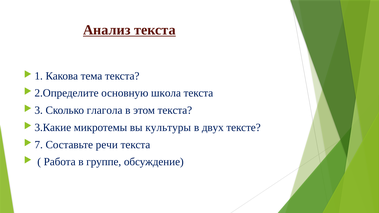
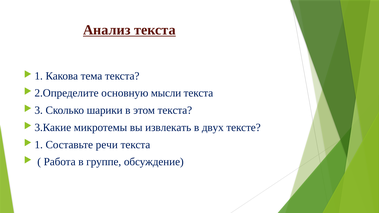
школа: школа -> мысли (166, 93)
глагола: глагола -> шарики (105, 110)
культуры: культуры -> извлекать (168, 128)
7: 7 -> 1 (39, 145)
